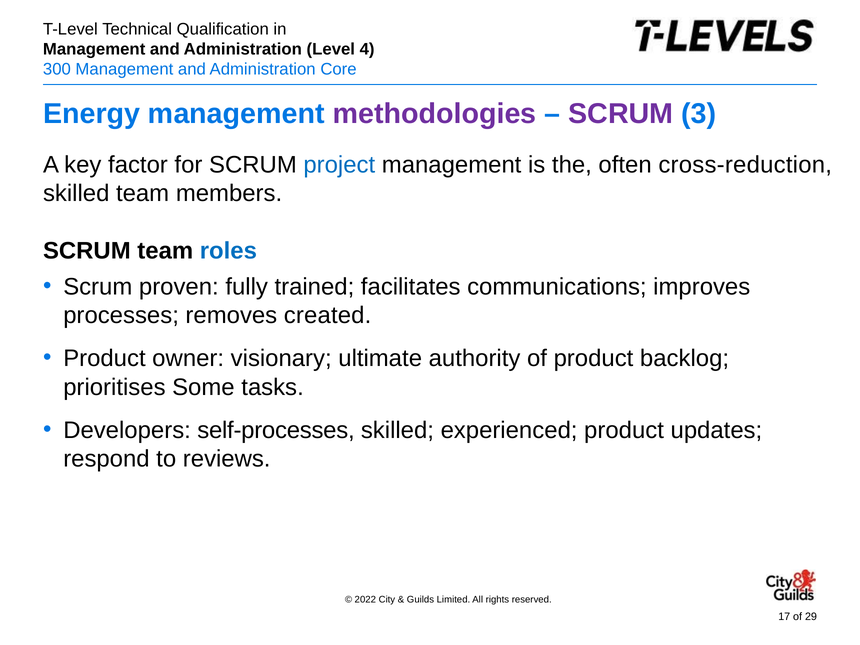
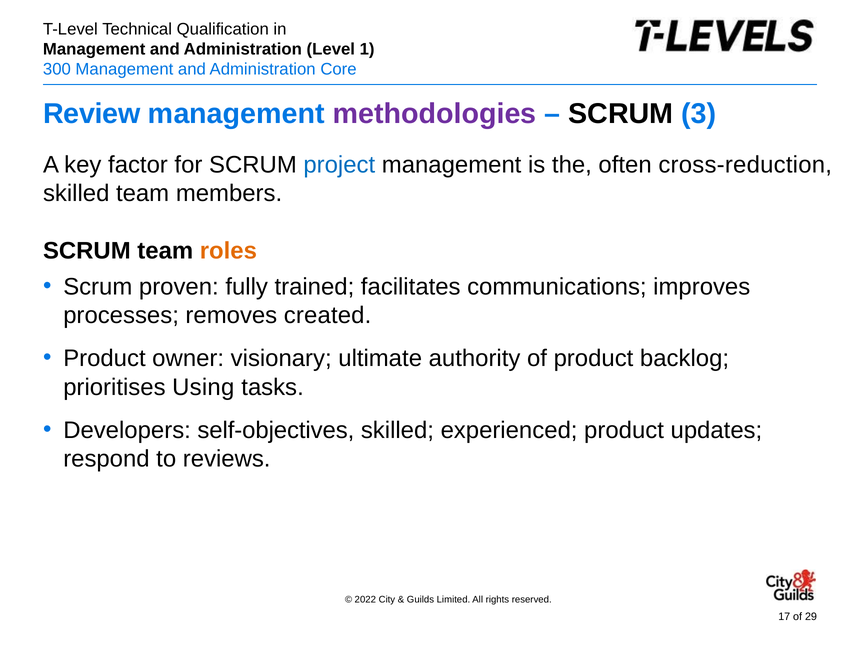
4: 4 -> 1 (367, 49)
Energy: Energy -> Review (92, 114)
SCRUM colour: purple -> black (621, 114)
roles colour: blue -> orange (228, 251)
Some: Some -> Using (203, 387)
self-processes: self-processes -> self-objectives (276, 430)
